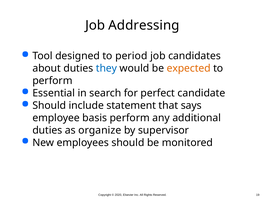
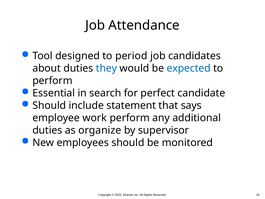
Addressing: Addressing -> Attendance (144, 25)
expected colour: orange -> blue (189, 68)
basis: basis -> work (95, 118)
